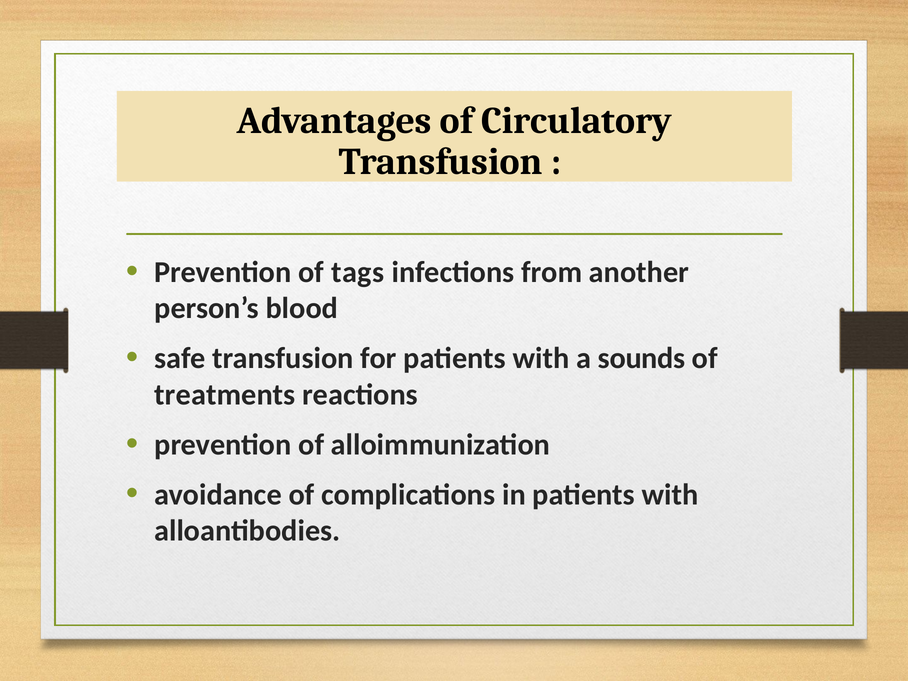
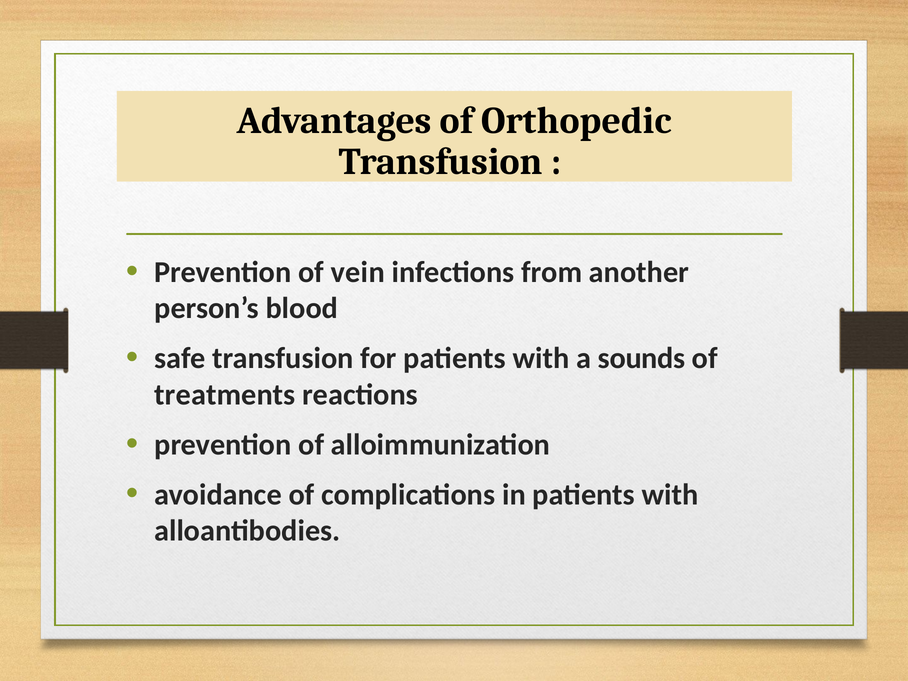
Circulatory: Circulatory -> Orthopedic (576, 121)
tags: tags -> vein (358, 272)
